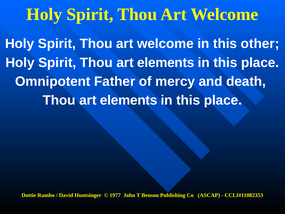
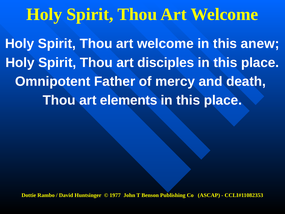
other: other -> anew (260, 44)
Spirit Thou art elements: elements -> disciples (166, 63)
